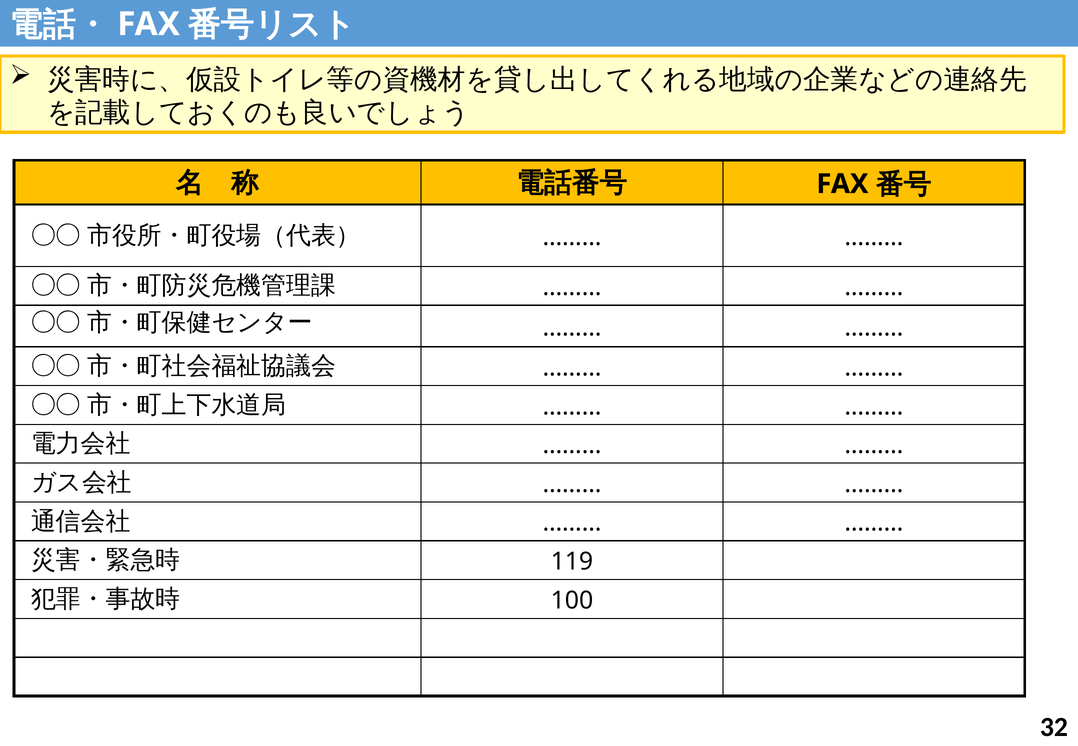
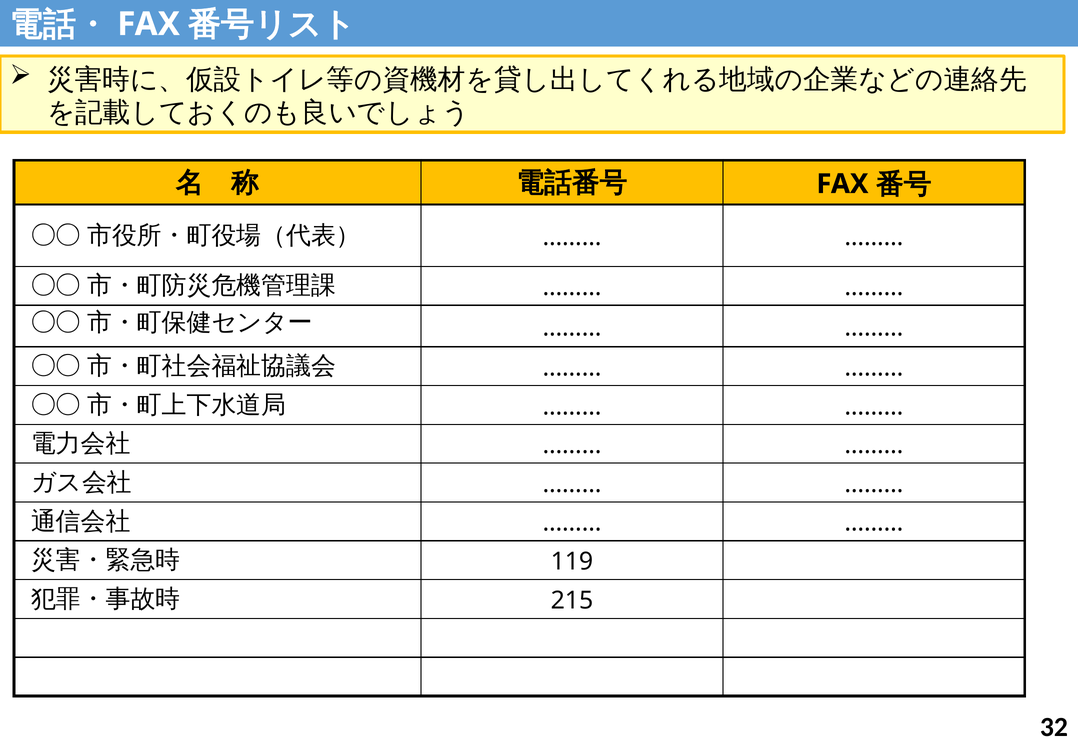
100: 100 -> 215 (572, 601)
